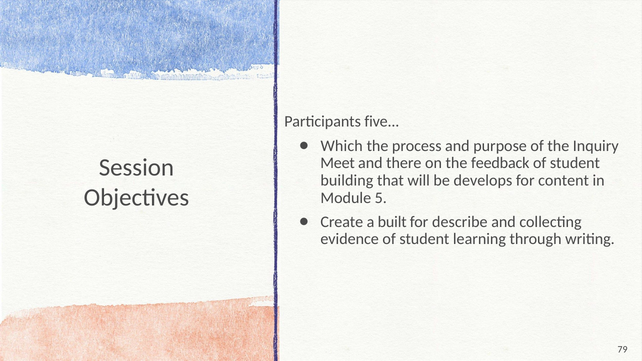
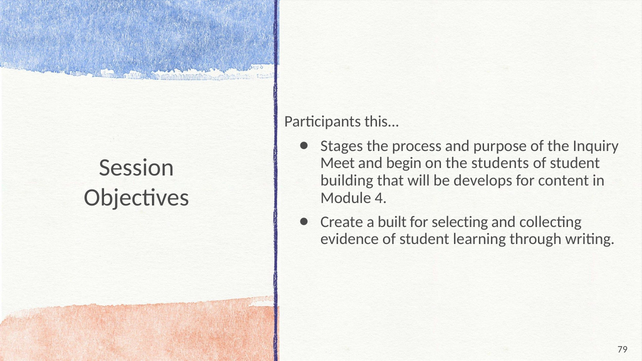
five: five -> this (382, 122)
Which: Which -> Stages (342, 146)
there: there -> begin (404, 163)
feedback: feedback -> students (500, 163)
5: 5 -> 4 (381, 198)
describe: describe -> selecting (460, 222)
